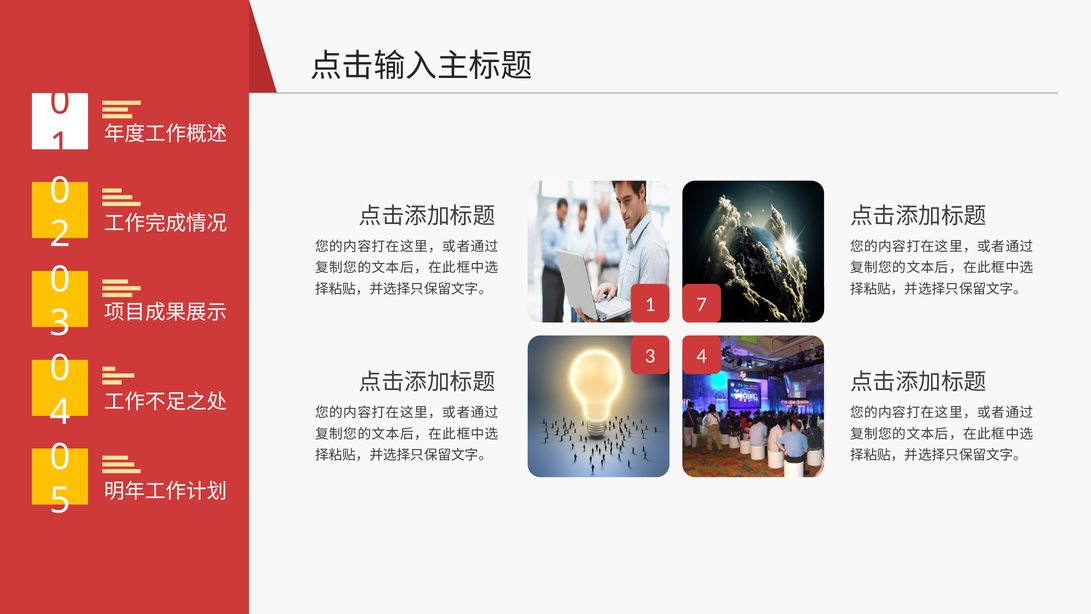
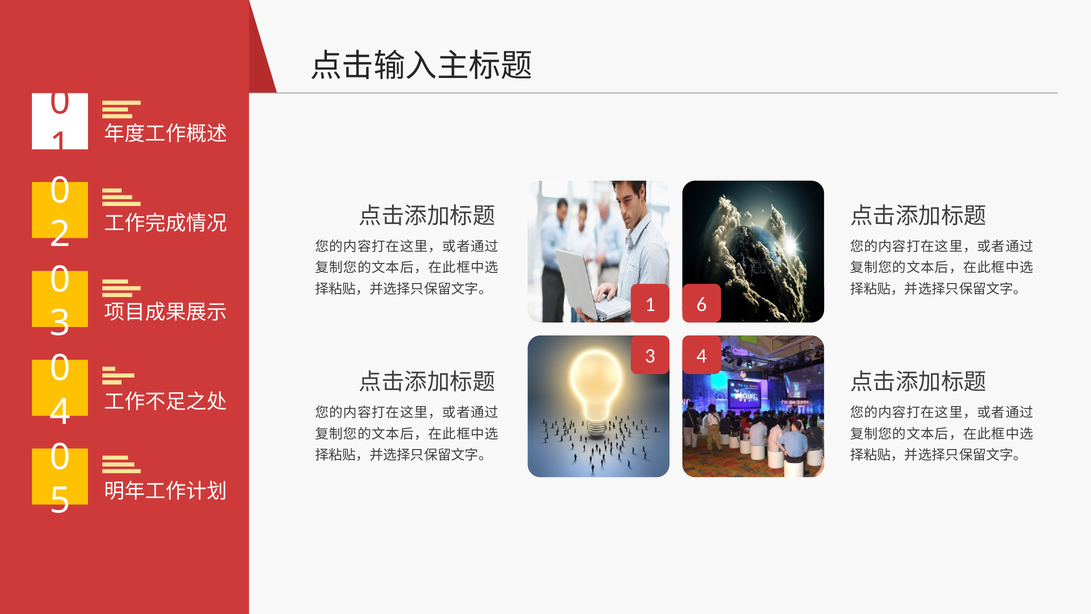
7: 7 -> 6 (702, 304)
